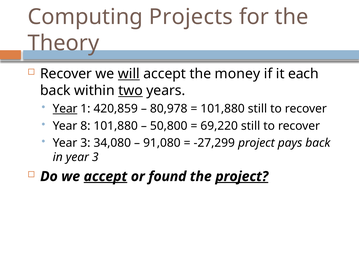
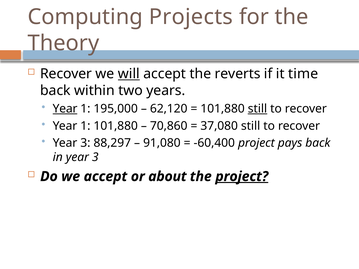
money: money -> reverts (238, 74)
each: each -> time (303, 74)
two underline: present -> none (131, 91)
420,859: 420,859 -> 195,000 (116, 109)
80,978: 80,978 -> 62,120 (169, 109)
still underline: none -> present (257, 109)
8: 8 -> 1 (85, 126)
50,800: 50,800 -> 70,860 (169, 126)
69,220: 69,220 -> 37,080 (219, 126)
34,080: 34,080 -> 88,297 (112, 143)
-27,299: -27,299 -> -60,400 (214, 143)
accept underline: present -> none (105, 177)
found: found -> about (167, 177)
